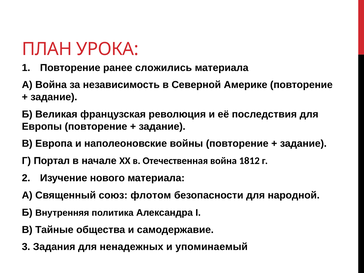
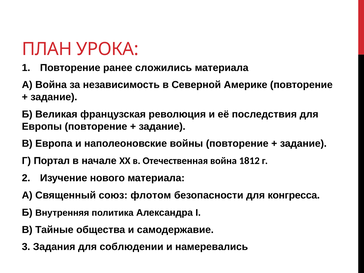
народной: народной -> конгресса (294, 195)
ненадежных: ненадежных -> соблюдении (132, 247)
упоминаемый: упоминаемый -> намеревались (212, 247)
